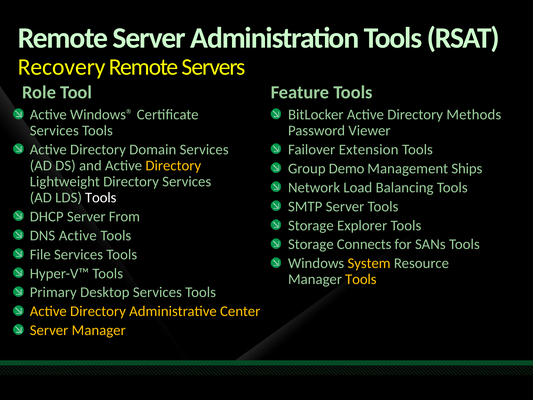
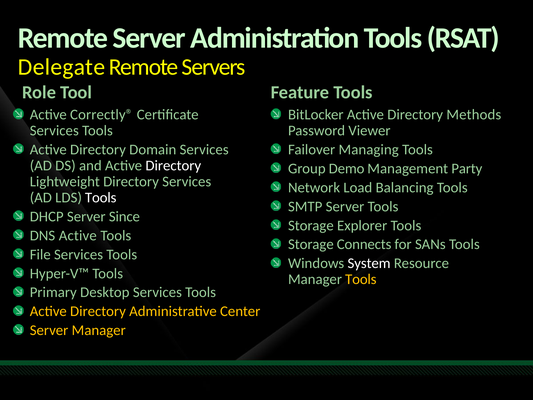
Recovery: Recovery -> Delegate (62, 67)
Windows®: Windows® -> Correctly® (102, 115)
Extension: Extension -> Managing (369, 150)
Directory colour: yellow -> white (173, 166)
Ships: Ships -> Party (467, 168)
From: From -> Since (124, 216)
System colour: yellow -> white (369, 263)
